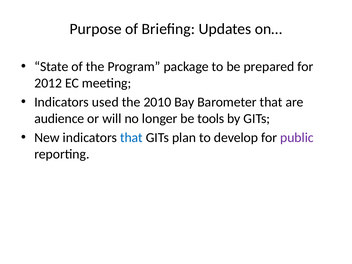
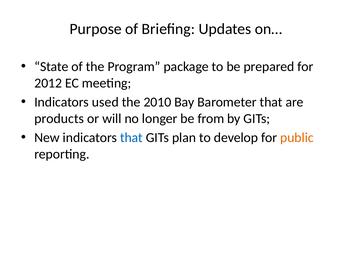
audience: audience -> products (59, 119)
tools: tools -> from (211, 119)
public colour: purple -> orange (297, 138)
